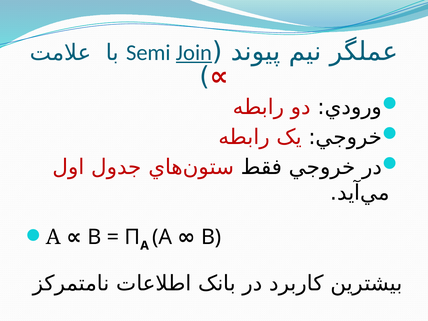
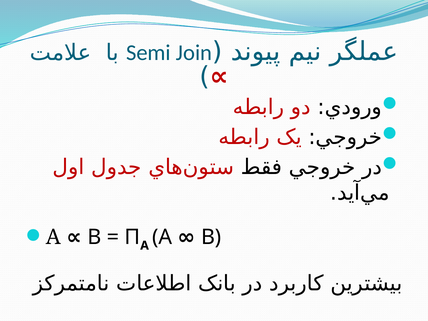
Join underline: present -> none (194, 53)
